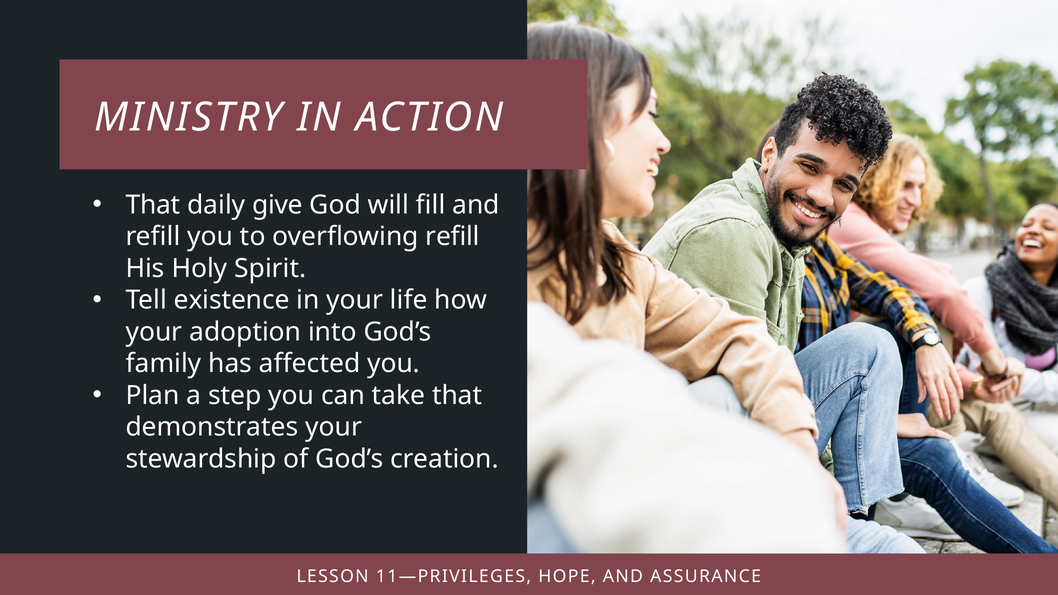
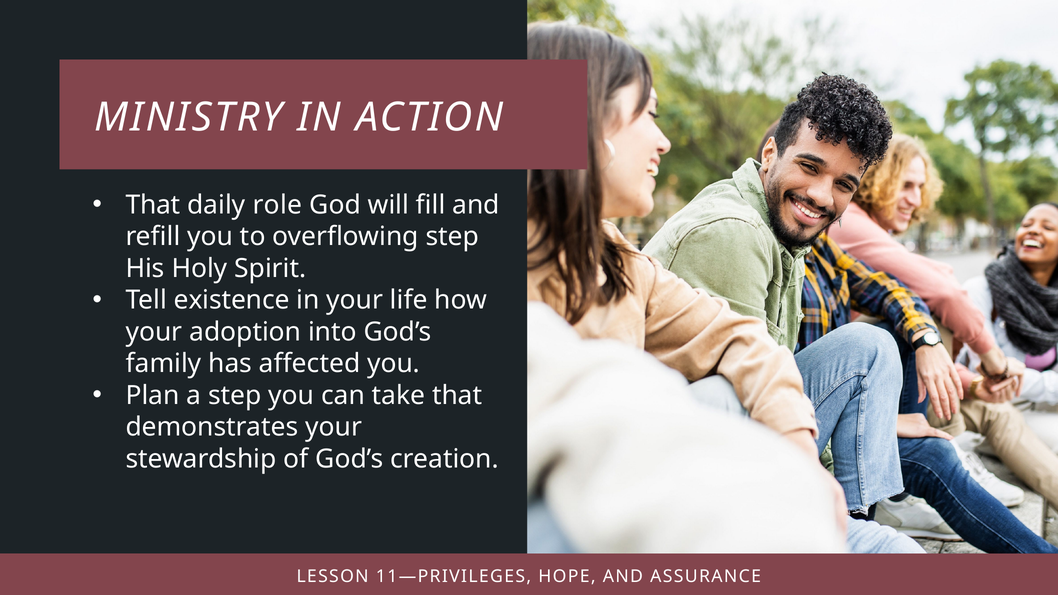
give: give -> role (277, 205)
overflowing refill: refill -> step (452, 237)
